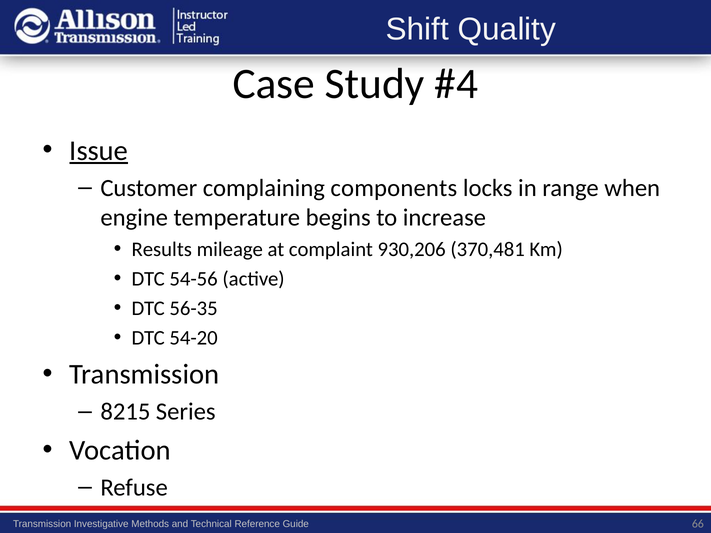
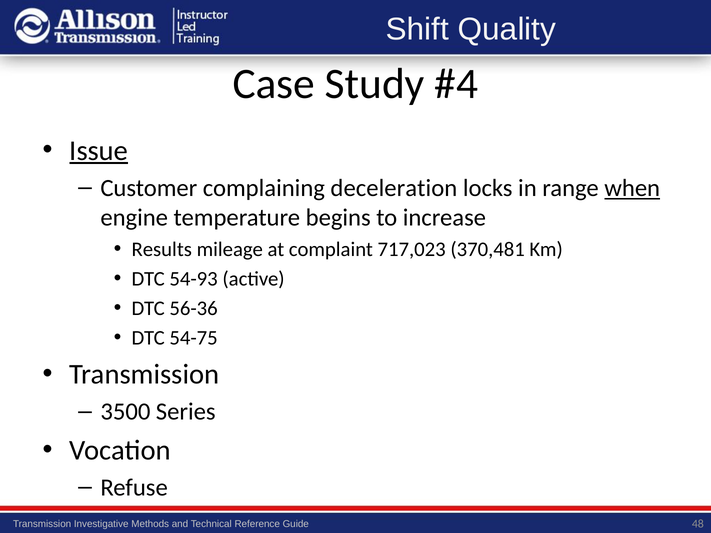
components: components -> deceleration (394, 188)
when underline: none -> present (632, 188)
930,206: 930,206 -> 717,023 (412, 249)
54-56: 54-56 -> 54-93 (194, 279)
56-35: 56-35 -> 56-36 (194, 309)
54-20: 54-20 -> 54-75 (194, 338)
8215: 8215 -> 3500 (125, 412)
66: 66 -> 48 (698, 524)
